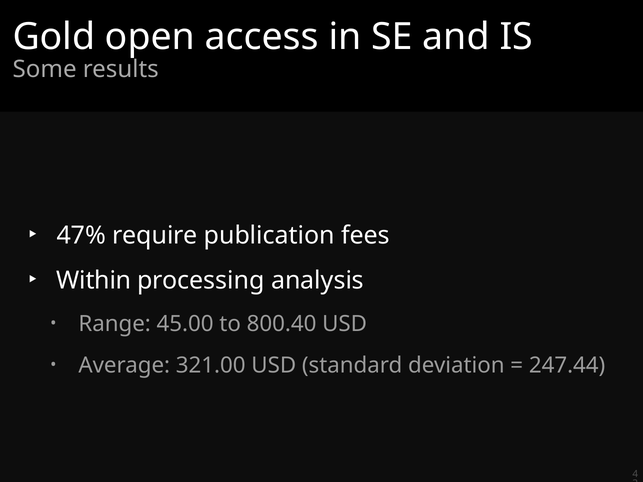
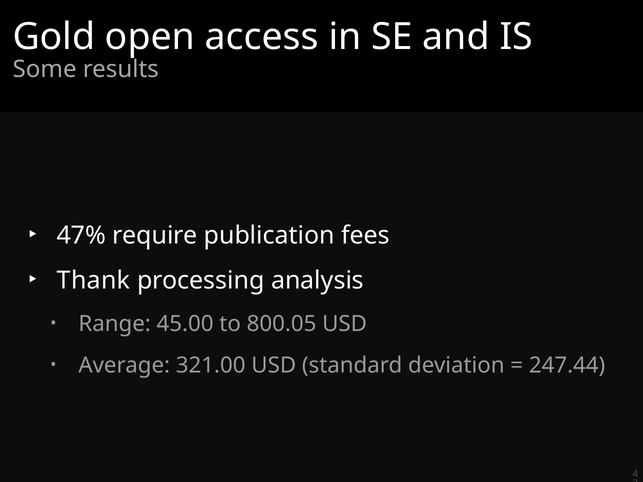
Within: Within -> Thank (93, 281)
800.40: 800.40 -> 800.05 (282, 324)
